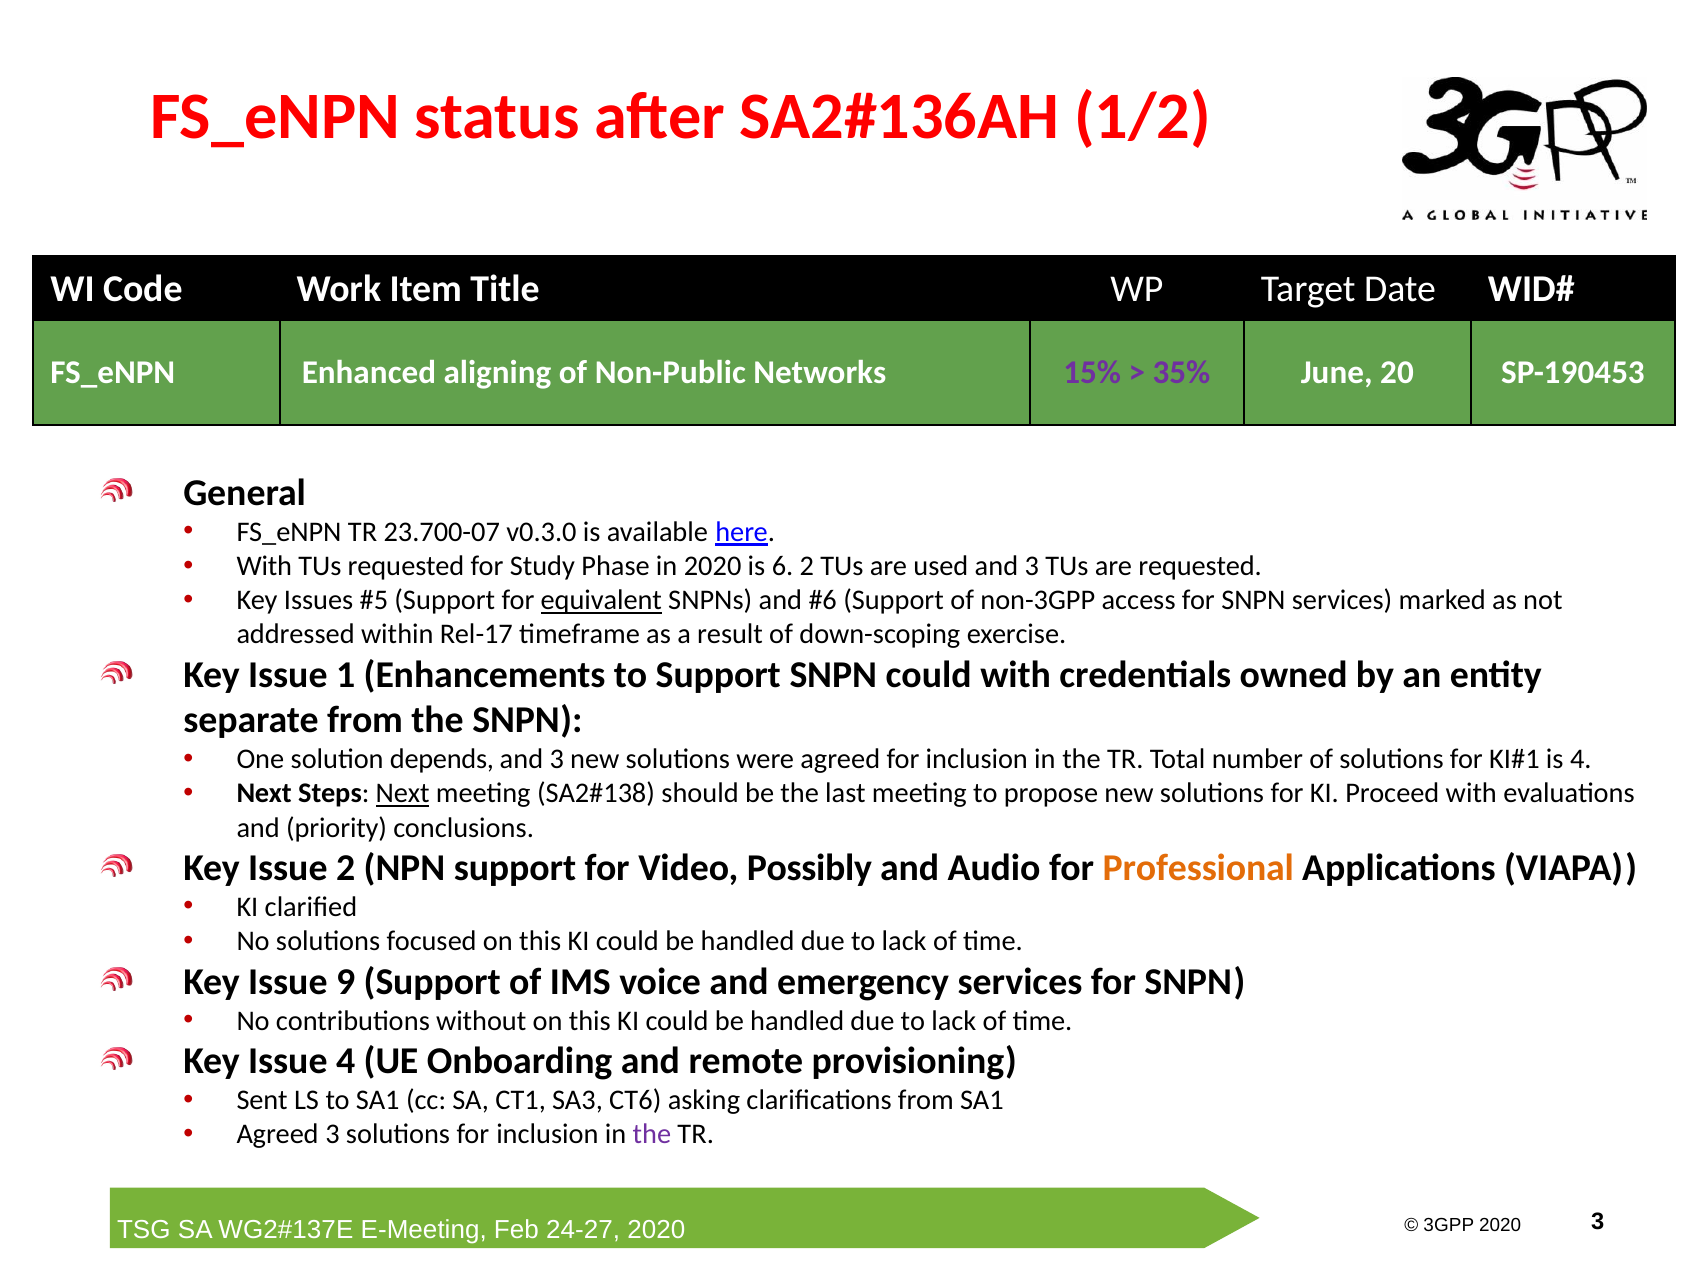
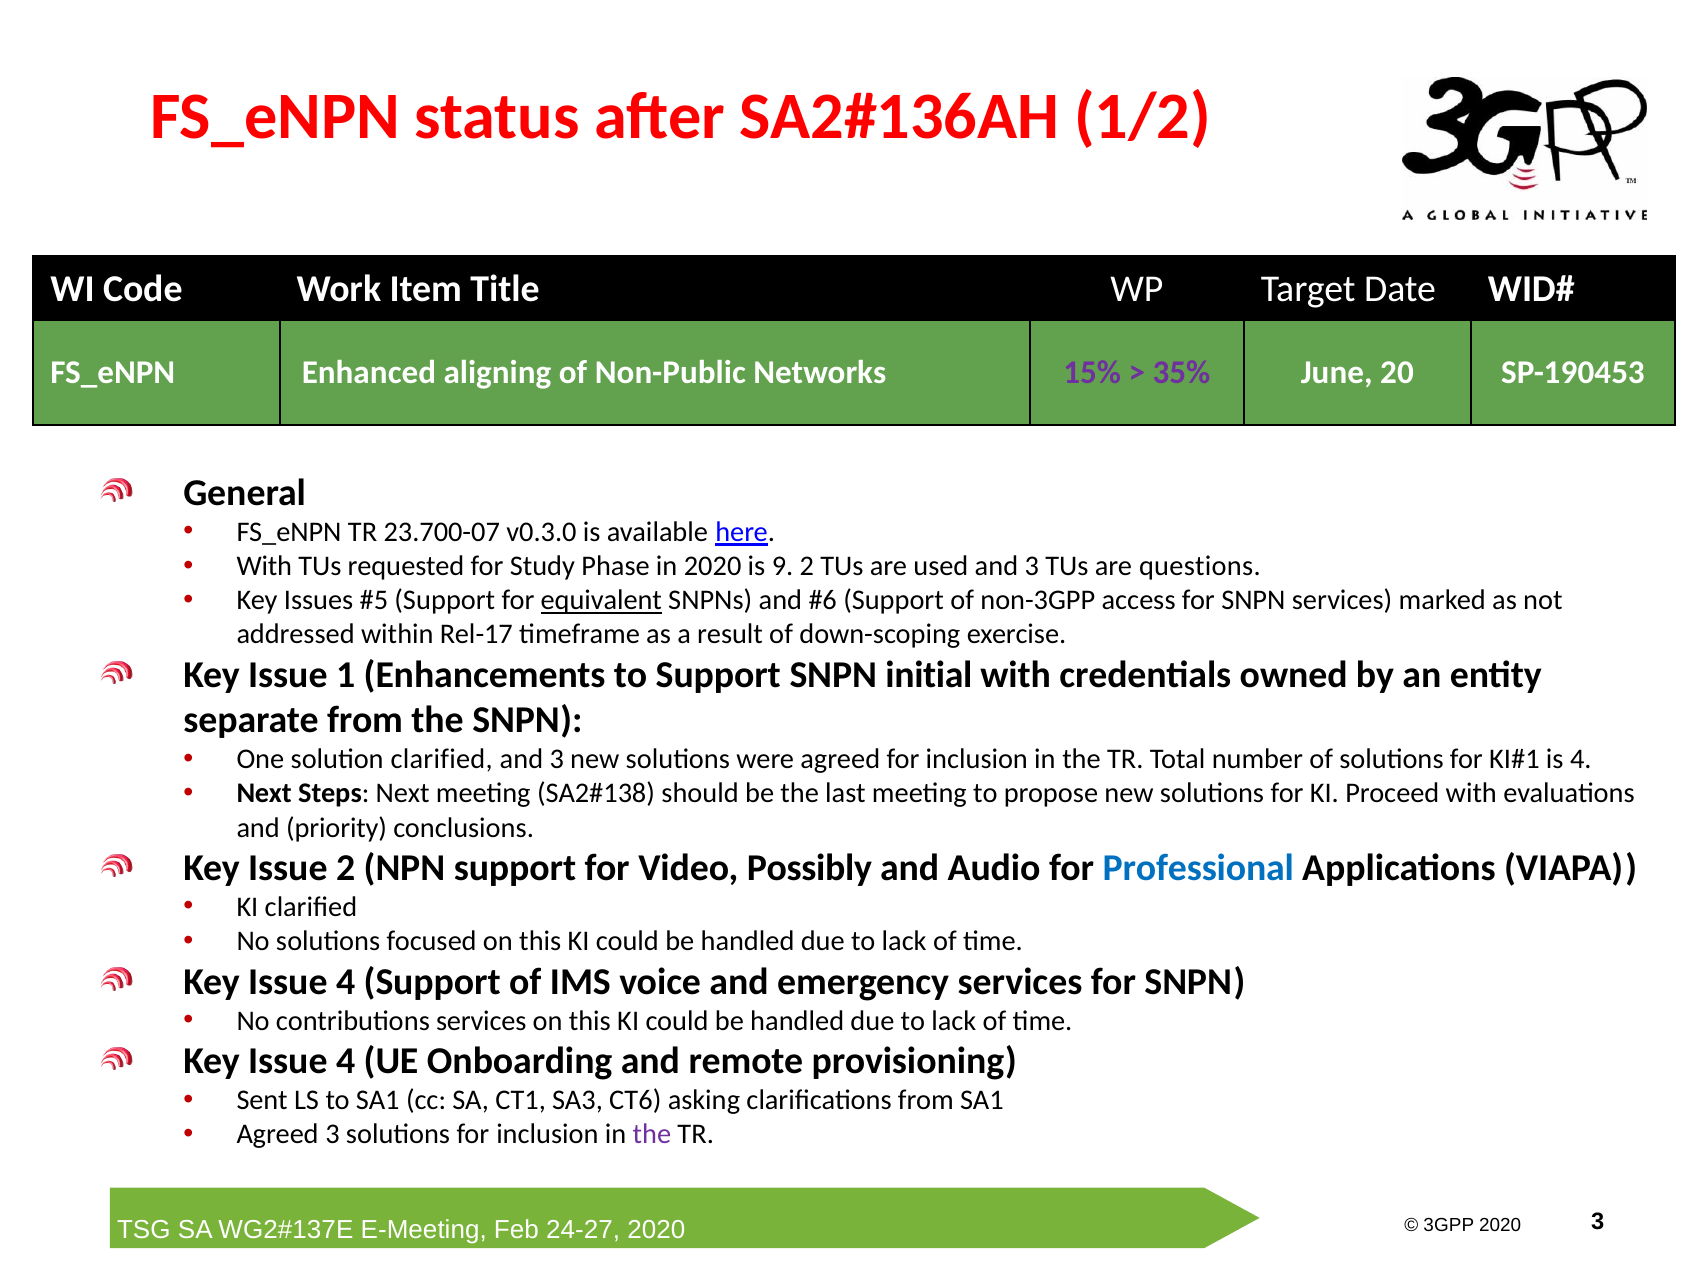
6: 6 -> 9 (783, 566)
are requested: requested -> questions (1200, 566)
SNPN could: could -> initial (929, 675)
solution depends: depends -> clarified (442, 760)
Next underline: present -> none (403, 794)
Professional colour: orange -> blue (1198, 868)
9: 9 -> 4 (346, 982)
contributions without: without -> services (481, 1021)
